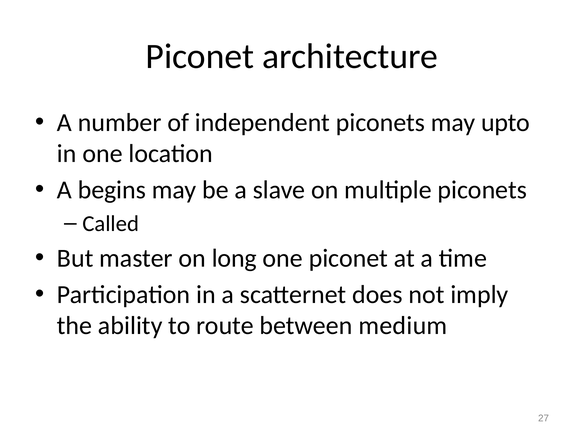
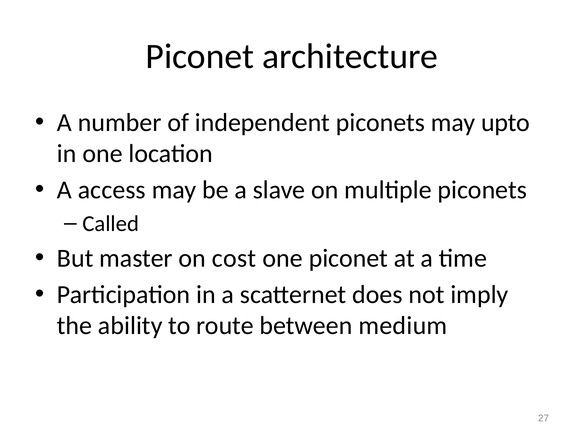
begins: begins -> access (112, 190)
long: long -> cost (234, 258)
